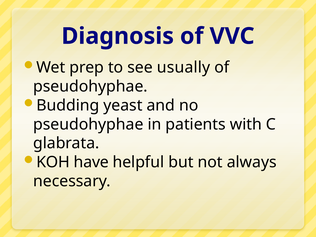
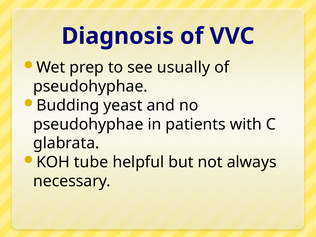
have: have -> tube (91, 162)
